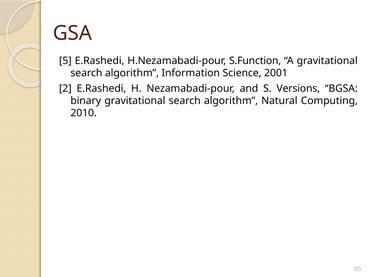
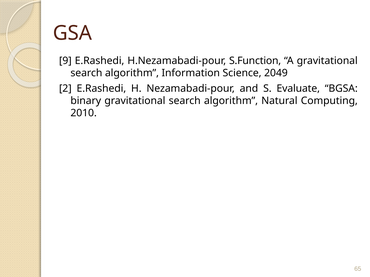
5: 5 -> 9 (65, 61)
2001: 2001 -> 2049 (276, 73)
Versions: Versions -> Evaluate (298, 89)
